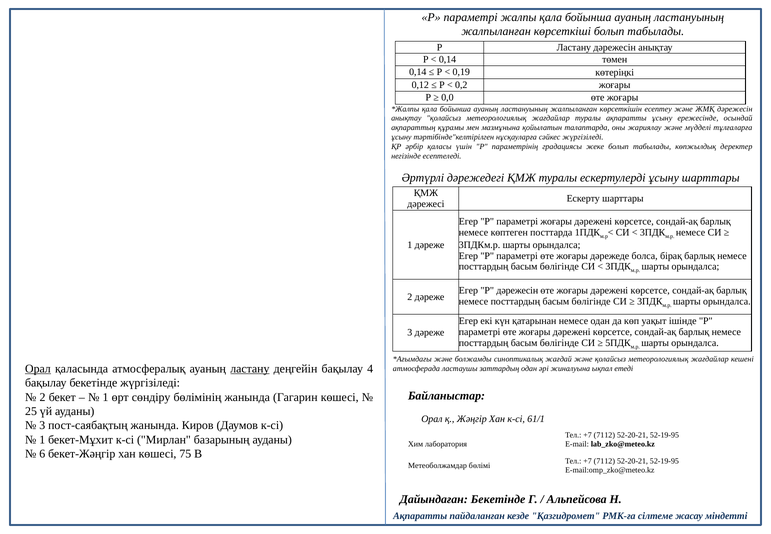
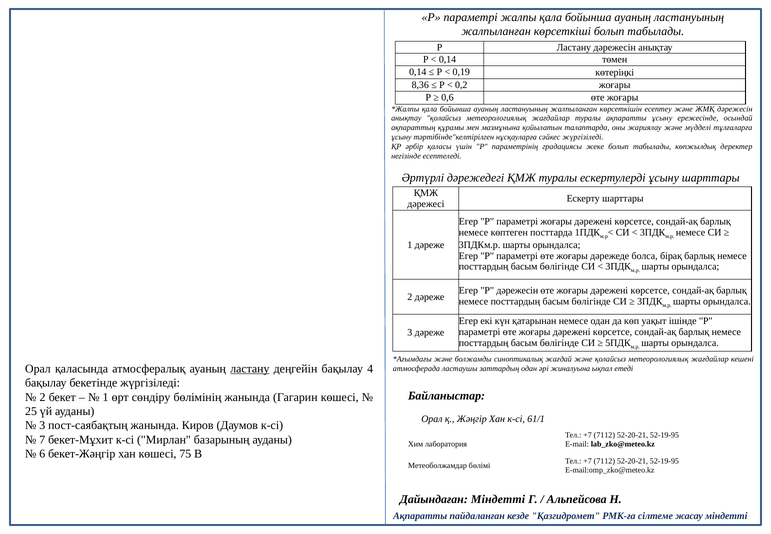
0,12: 0,12 -> 8,36 (420, 85)
0,0: 0,0 -> 0,6 (447, 98)
Орал underline: present -> none (38, 368)
1: 1 -> 7 (42, 440)
Дайындаған Бекетінде: Бекетінде -> Міндетті (498, 499)
